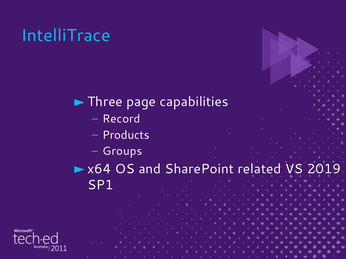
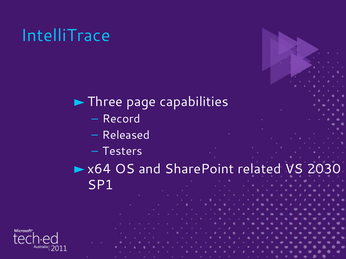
Products: Products -> Released (126, 135)
Groups: Groups -> Testers (122, 151)
2019: 2019 -> 2030 (324, 169)
